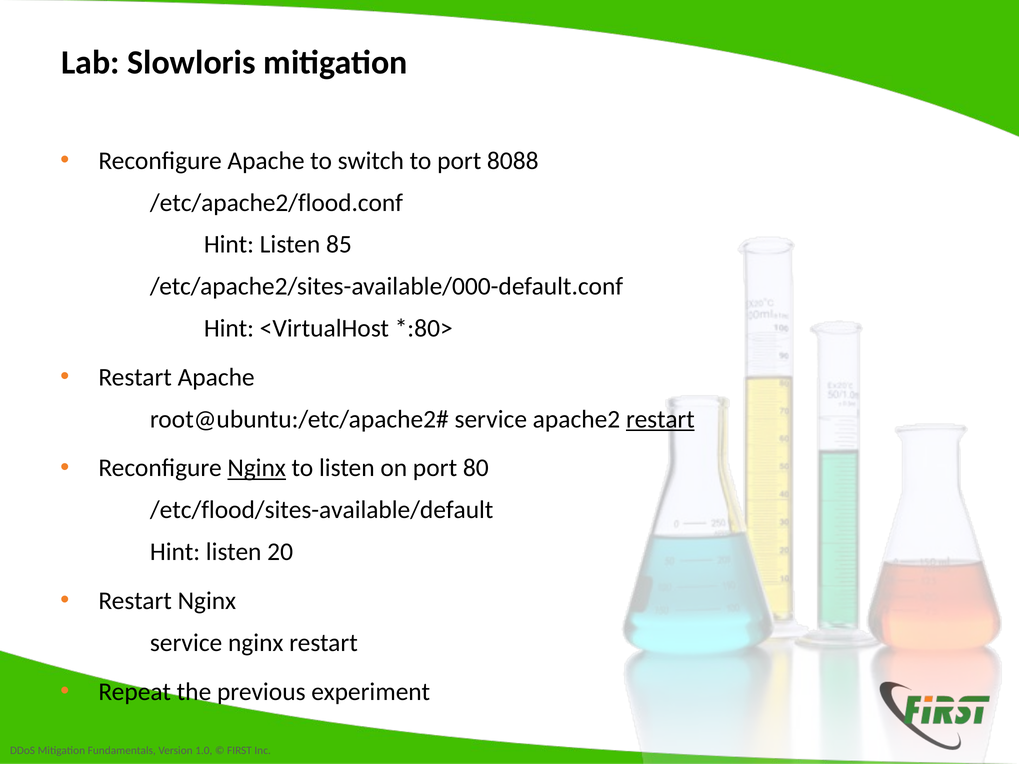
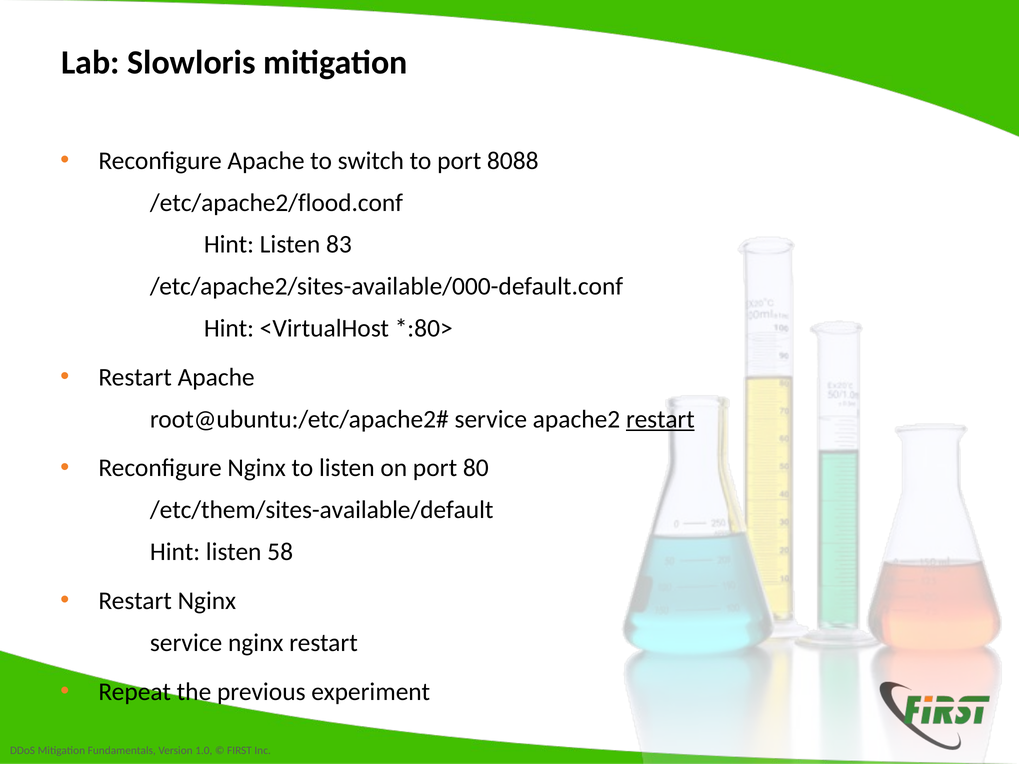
85: 85 -> 83 (339, 245)
Nginx underline: present -> none (257, 468)
/etc/flood/sites-available/default: /etc/flood/sites-available/default -> /etc/them/sites-available/default (322, 510)
20: 20 -> 58 (280, 552)
